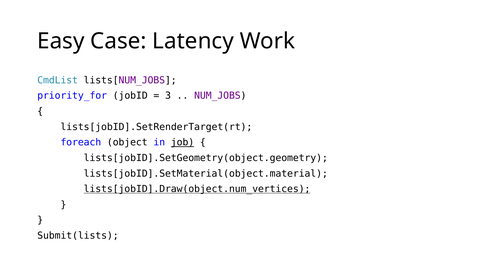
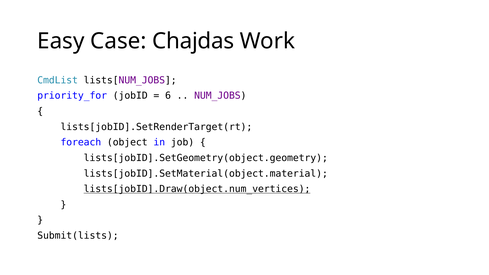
Latency: Latency -> Chajdas (193, 41)
3: 3 -> 6 (168, 96)
job underline: present -> none (183, 142)
